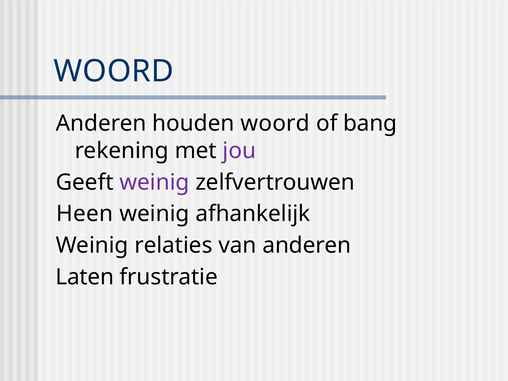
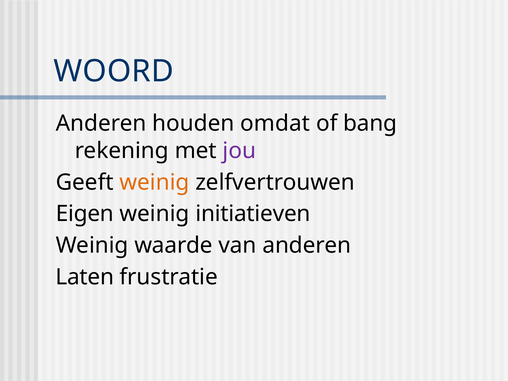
houden woord: woord -> omdat (275, 124)
weinig colour: purple -> orange (154, 182)
Heen: Heen -> Eigen (85, 214)
afhankelijk: afhankelijk -> initiatieven (253, 214)
relaties: relaties -> waarde (174, 245)
